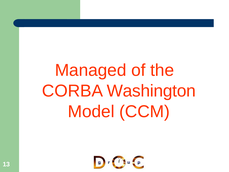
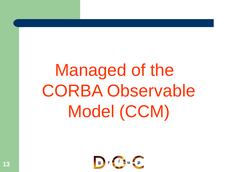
Washington: Washington -> Observable (151, 91)
